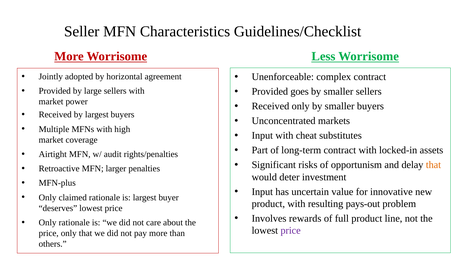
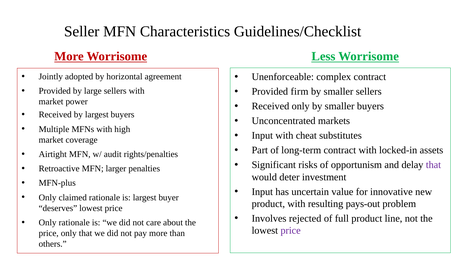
goes: goes -> firm (300, 92)
that colour: orange -> purple (433, 165)
rewards: rewards -> rejected (305, 219)
